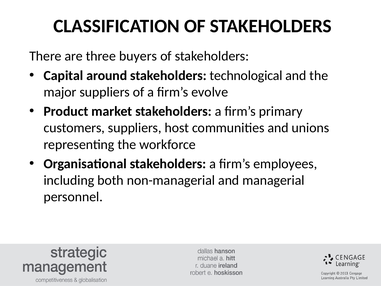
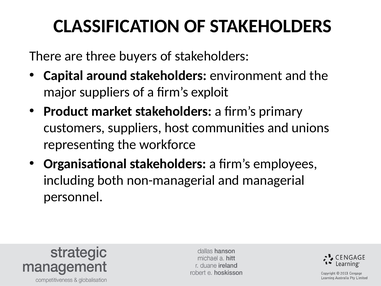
technological: technological -> environment (246, 75)
evolve: evolve -> exploit (210, 92)
